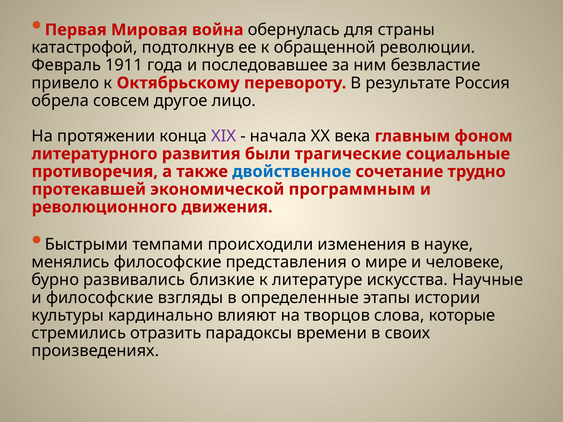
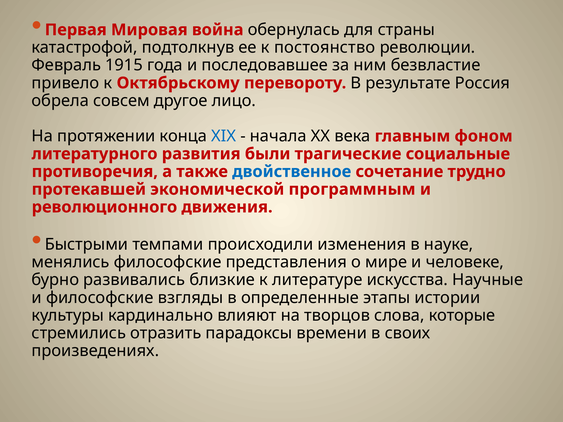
обращенной: обращенной -> постоянство (325, 48)
1911: 1911 -> 1915 (124, 65)
XIX colour: purple -> blue (224, 136)
